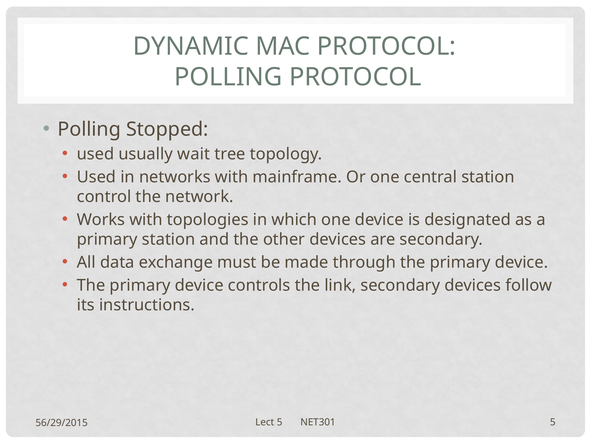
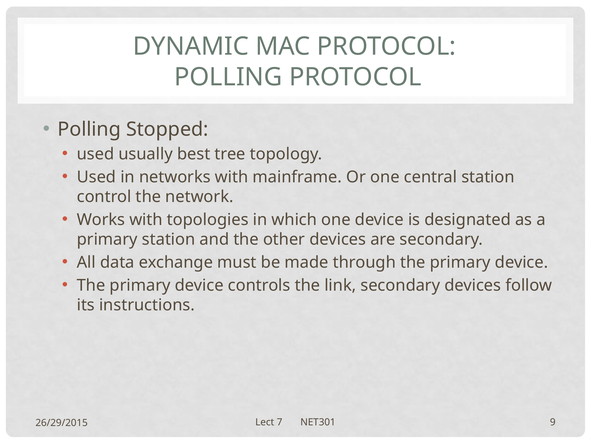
wait: wait -> best (194, 154)
Lect 5: 5 -> 7 (280, 423)
NET301 5: 5 -> 9 (553, 423)
56/29/2015: 56/29/2015 -> 26/29/2015 (62, 423)
